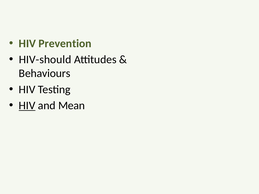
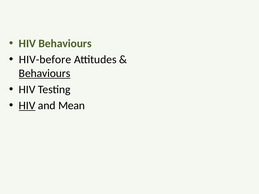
HIV Prevention: Prevention -> Behaviours (65, 44)
HIV-should: HIV-should -> HIV-before (45, 60)
Behaviours underline: none -> present (45, 73)
